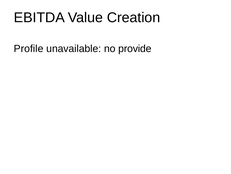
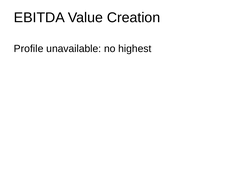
provide: provide -> highest (135, 48)
